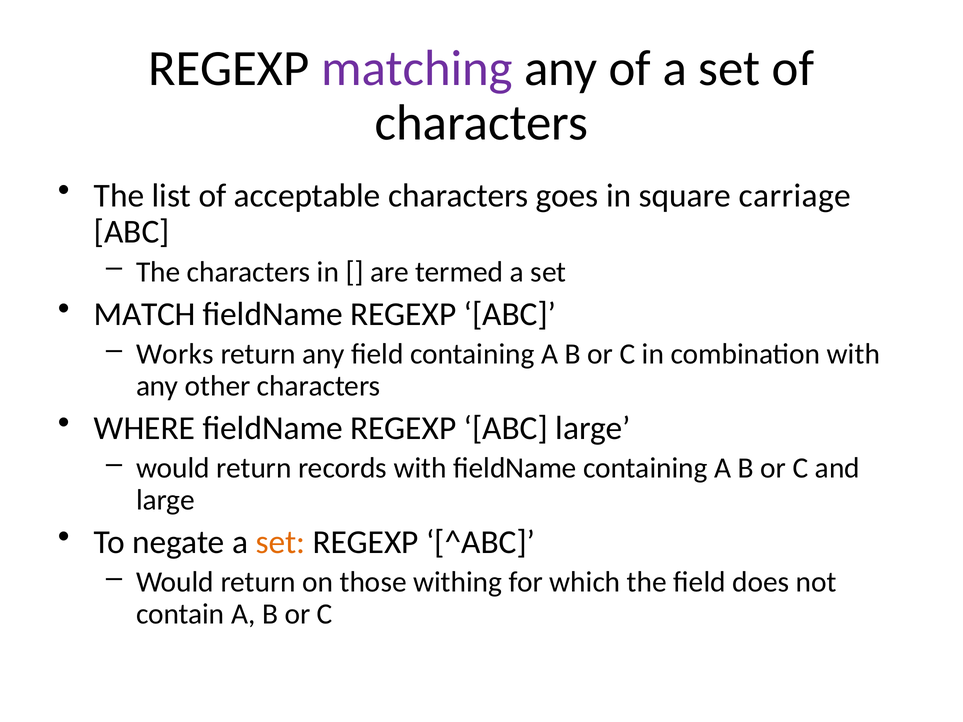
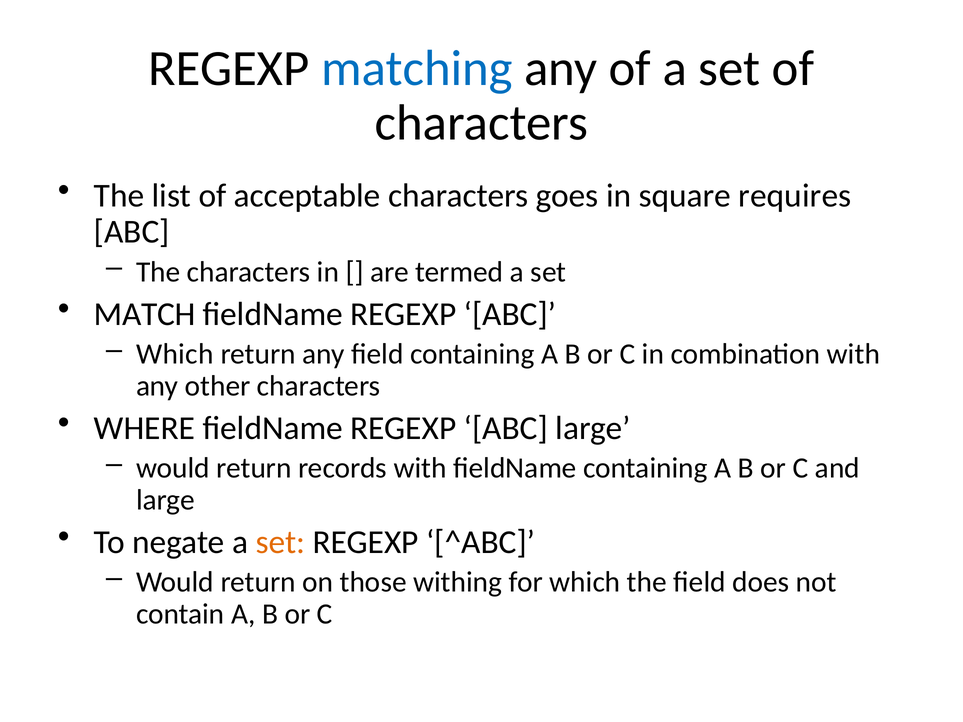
matching colour: purple -> blue (417, 68)
carriage: carriage -> requires (795, 196)
Works: Works -> Which (175, 354)
